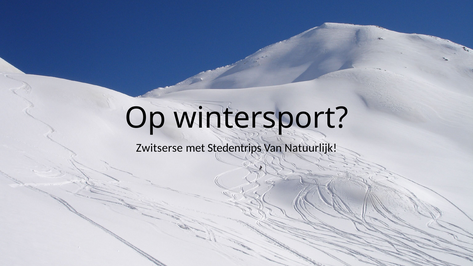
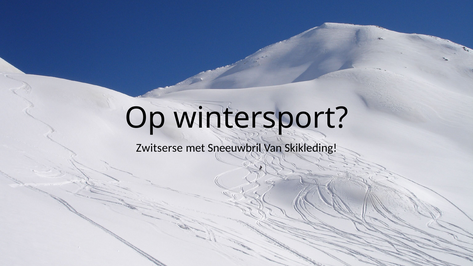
Stedentrips: Stedentrips -> Sneeuwbril (234, 148)
Natuurlijk: Natuurlijk -> Skikleding (311, 148)
